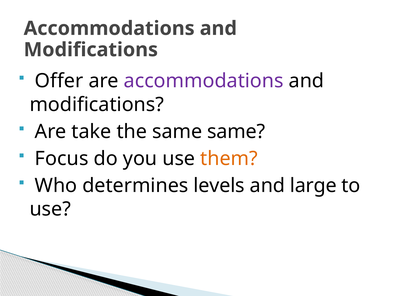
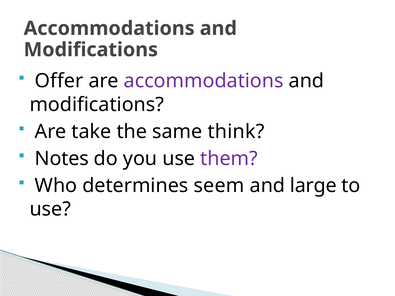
same same: same -> think (236, 132)
Focus: Focus -> Notes (62, 159)
them colour: orange -> purple (229, 159)
levels: levels -> seem (219, 186)
